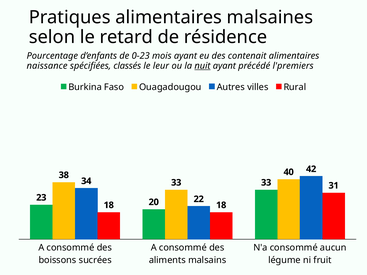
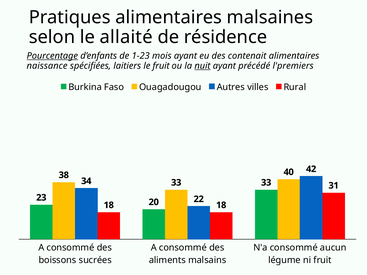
retard: retard -> allaité (126, 37)
Pourcentage underline: none -> present (52, 56)
0-23: 0-23 -> 1-23 (141, 56)
classés: classés -> laitiers (127, 66)
le leur: leur -> fruit (161, 66)
